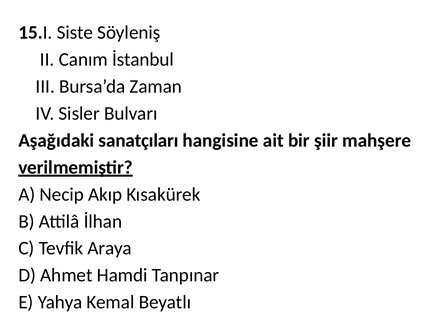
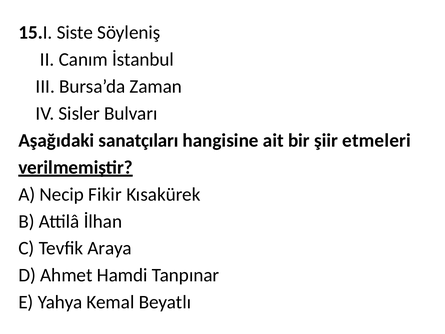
mahşere: mahşere -> etmeleri (377, 140)
Akıp: Akıp -> Fikir (105, 194)
